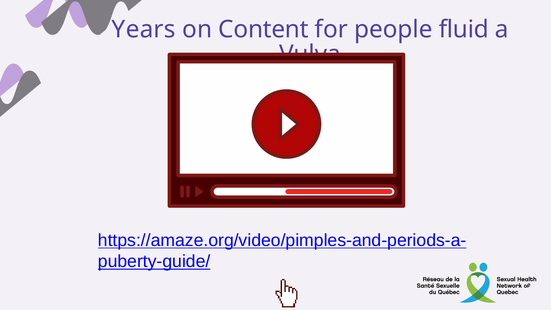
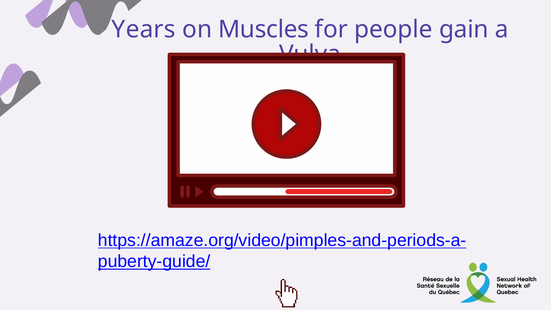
Content: Content -> Muscles (263, 30)
fluid: fluid -> gain (464, 30)
